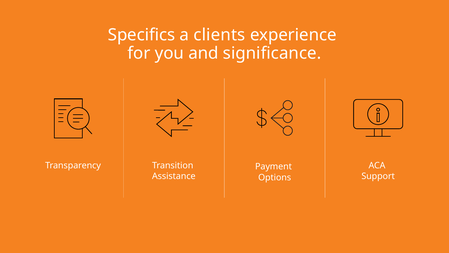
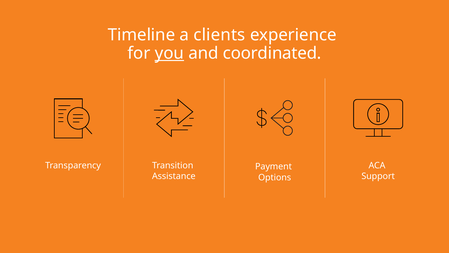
Specifics: Specifics -> Timeline (142, 35)
you underline: none -> present (169, 53)
significance: significance -> coordinated (272, 53)
